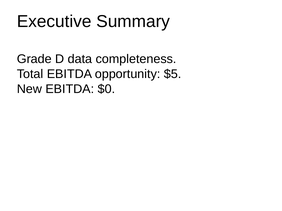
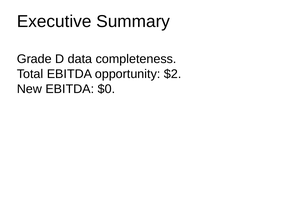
$5: $5 -> $2 (173, 74)
